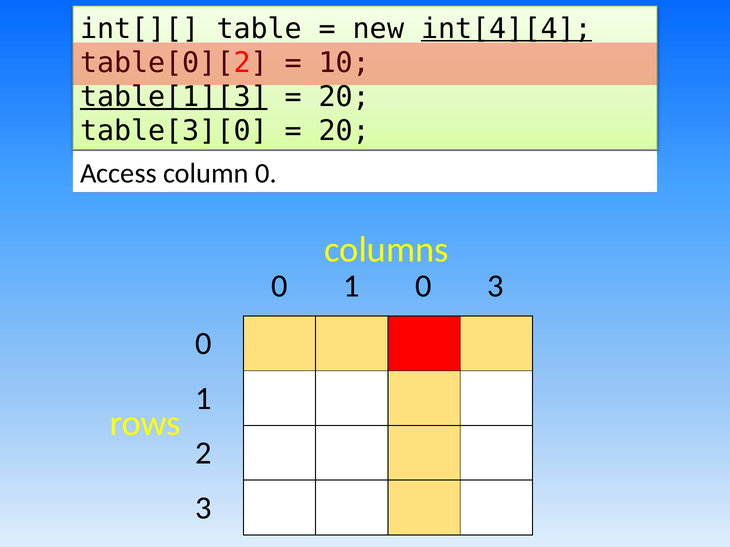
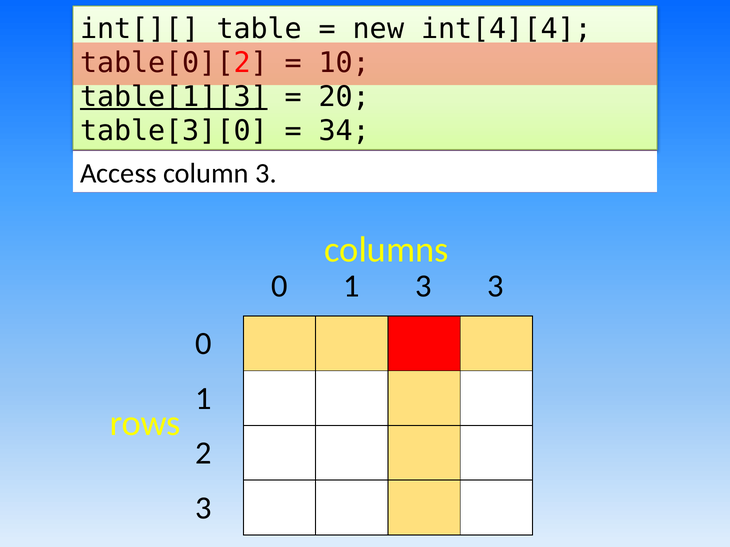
int[4][4 underline: present -> none (506, 29)
20: 20 -> 34 (344, 131)
column 0: 0 -> 3 (266, 174)
1 0: 0 -> 3 (424, 286)
